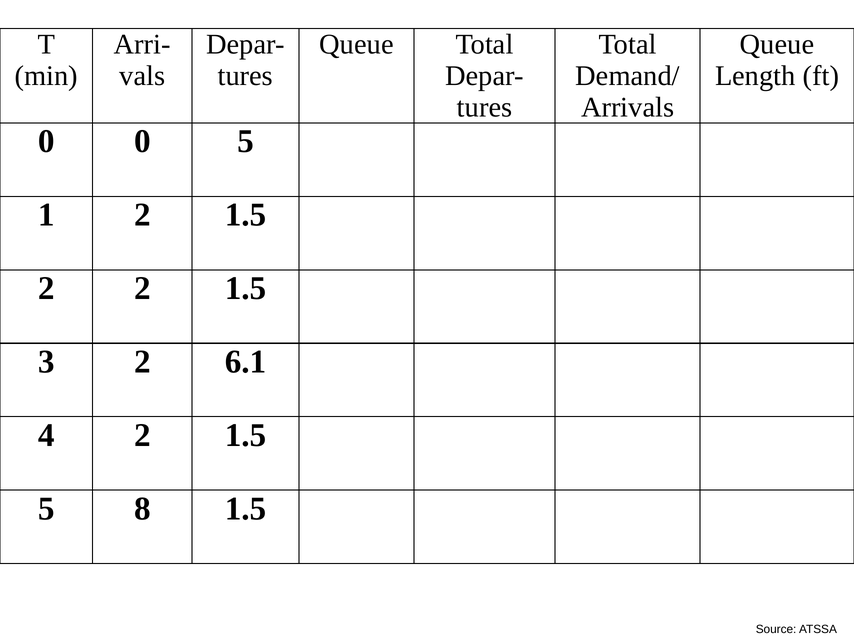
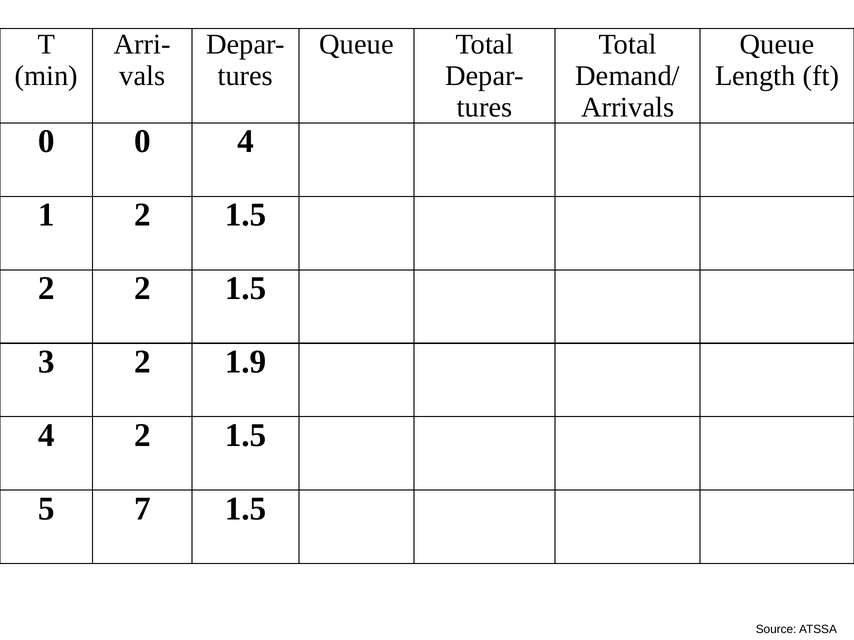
0 5: 5 -> 4 (246, 142)
6.1: 6.1 -> 1.9 (246, 362)
8: 8 -> 7 (142, 509)
